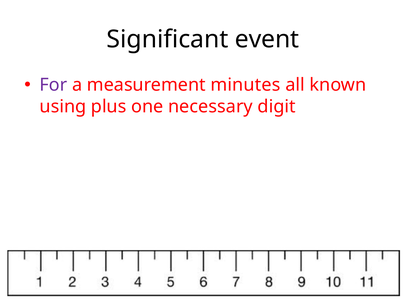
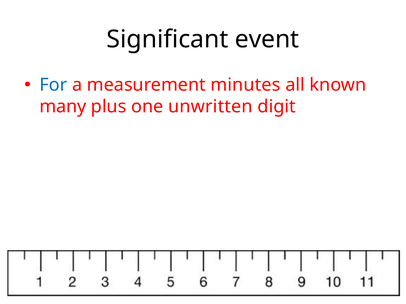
For colour: purple -> blue (53, 85)
using: using -> many (63, 107)
necessary: necessary -> unwritten (210, 107)
